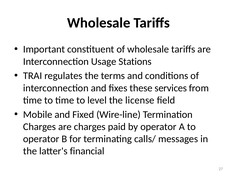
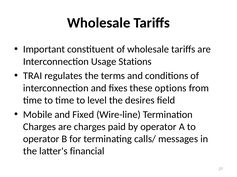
services: services -> options (171, 88)
license: license -> desires (140, 101)
